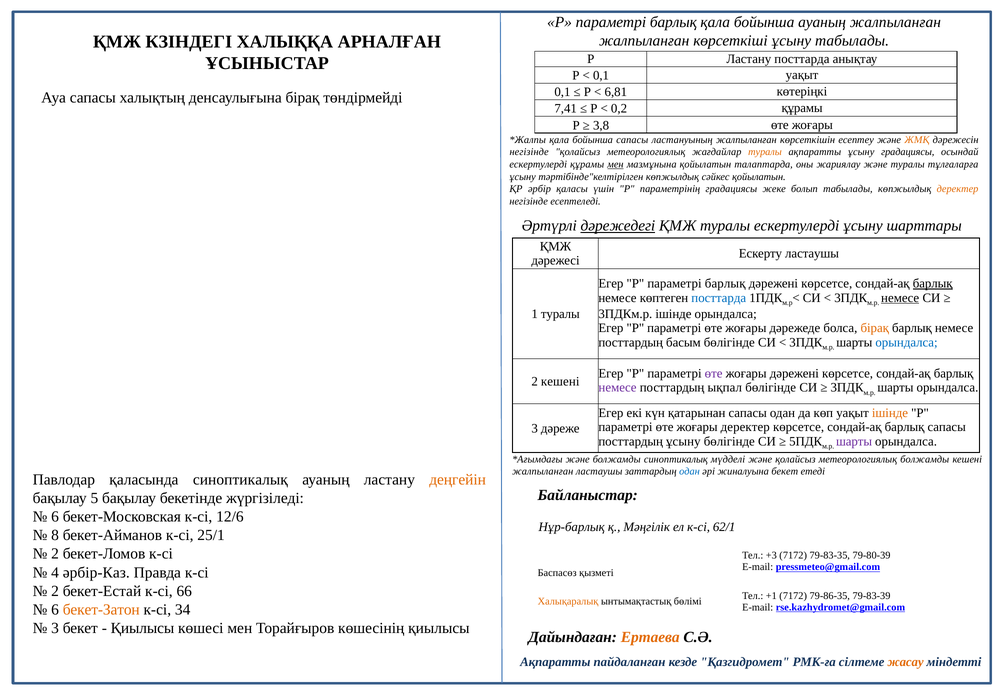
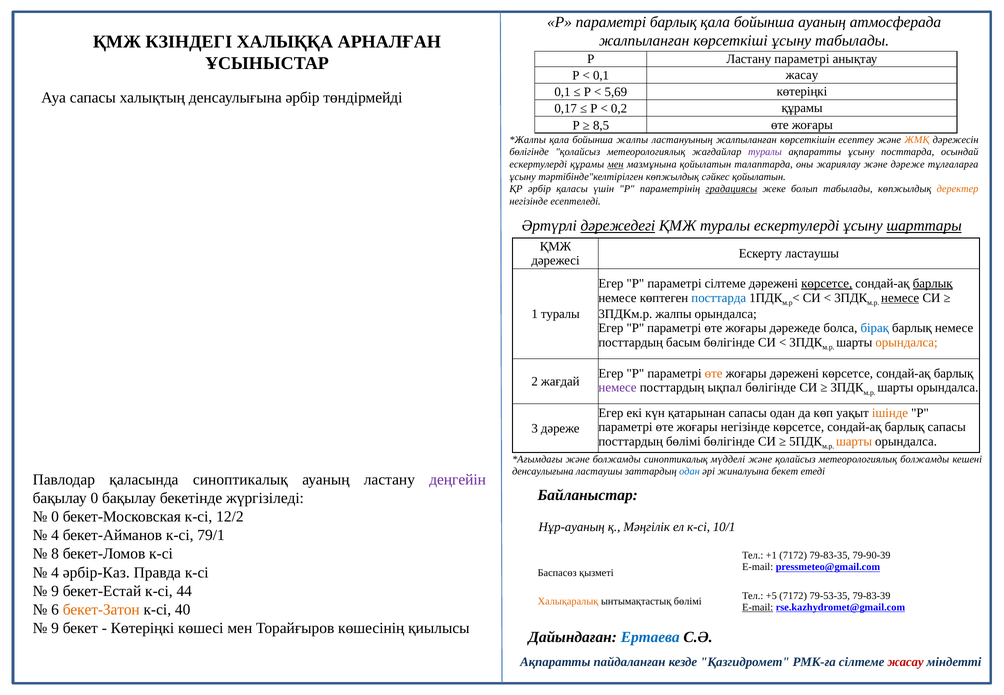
ауаның жалпыланған: жалпыланған -> атмосферада (895, 22)
Ластану посттарда: посттарда -> параметрі (802, 59)
0,1 уақыт: уақыт -> жасау (802, 75)
6,81: 6,81 -> 5,69 (616, 92)
денсаулығына бірақ: бірақ -> әрбір (303, 97)
7,41: 7,41 -> 0,17 (566, 109)
3,8: 3,8 -> 8,5 (601, 125)
бойынша сапасы: сапасы -> жалпы (632, 140)
негізінде: негізінде -> бөлігінде (529, 152)
туралы colour: orange -> purple (765, 152)
ұсыну градациясы: градациясы -> посттарда (908, 152)
және туралы: туралы -> дәреже (908, 164)
градациясы underline: none -> present (731, 189)
шарттары underline: none -> present (924, 226)
Егер Р параметрі барлық: барлық -> сілтеме (725, 284)
көрсетсе underline: none -> present (827, 284)
3ПДКм.р ішінде: ішінде -> жалпы (673, 314)
бірақ colour: orange -> blue (875, 328)
орындалса colour: blue -> orange (907, 342)
өте colour: purple -> orange (714, 373)
2 кешені: кешені -> жағдай (560, 382)
жоғары деректер: деректер -> негізінде (745, 427)
посттардың ұсыну: ұсыну -> бөлімі (683, 441)
шарты colour: purple -> orange (854, 441)
жалпыланған: жалпыланған -> денсаулығына (543, 472)
деңгейін colour: orange -> purple (458, 480)
бақылау 5: 5 -> 0 (94, 498)
6: 6 -> 0 (55, 517)
12/6: 12/6 -> 12/2 (230, 517)
Нұр-барлық: Нұр-барлық -> Нұр-ауаның (572, 527)
62/1: 62/1 -> 10/1 (724, 527)
8: 8 -> 4 (55, 535)
25/1: 25/1 -> 79/1 (211, 535)
2: 2 -> 8 (55, 554)
+3: +3 -> +1 (771, 556)
79-80-39: 79-80-39 -> 79-90-39 (872, 556)
2: 2 -> 9 (55, 591)
66: 66 -> 44 (184, 591)
+1: +1 -> +5 (771, 596)
79-86-35: 79-86-35 -> 79-53-35 (830, 596)
34: 34 -> 40 (183, 610)
E-mail underline: none -> present (758, 607)
3: 3 -> 9 (55, 628)
Қиылысы: Қиылысы -> Көтеріңкі (142, 628)
Ертаева colour: orange -> blue (650, 637)
жасау colour: orange -> red (906, 662)
